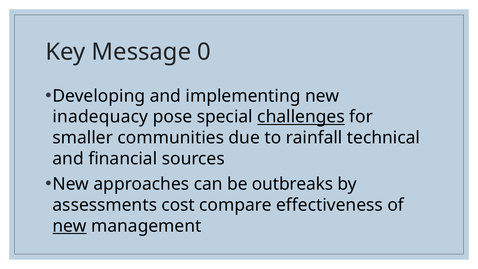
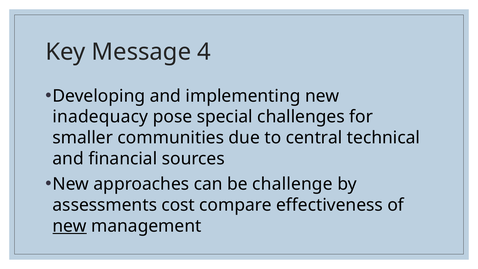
0: 0 -> 4 (204, 52)
challenges underline: present -> none (301, 117)
rainfall: rainfall -> central (314, 138)
outbreaks: outbreaks -> challenge (292, 184)
